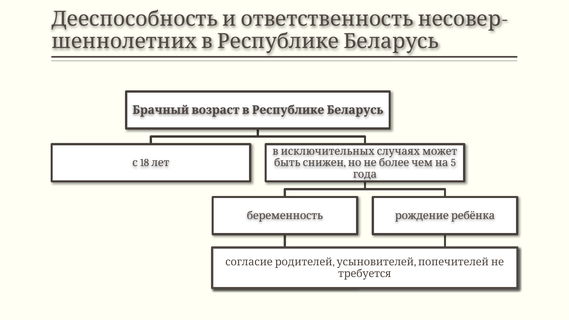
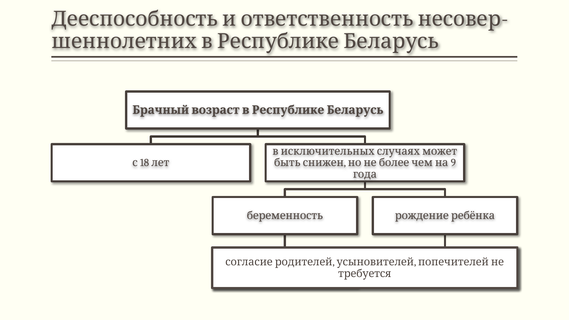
5: 5 -> 9 (453, 163)
